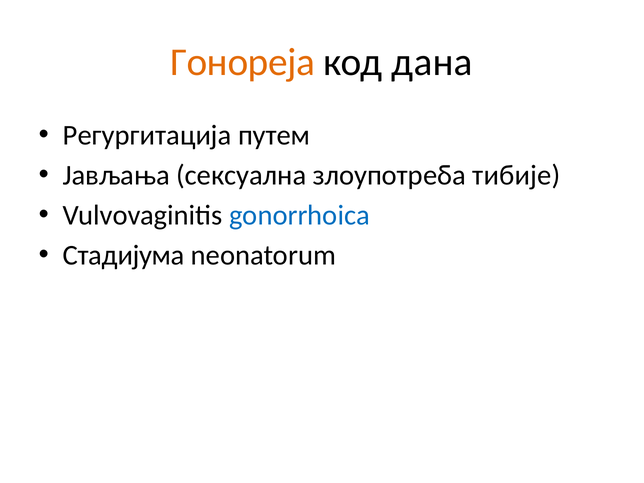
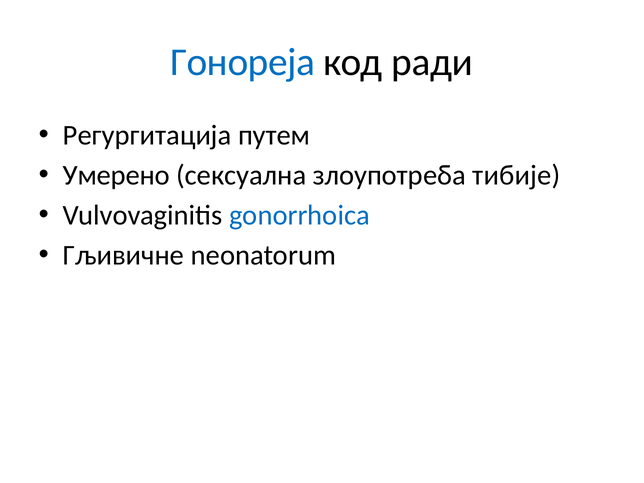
Гонореја colour: orange -> blue (243, 62)
дана: дана -> ради (432, 62)
Јављања: Јављања -> Умерено (116, 175)
Стадијума: Стадијума -> Гљивичне (124, 255)
